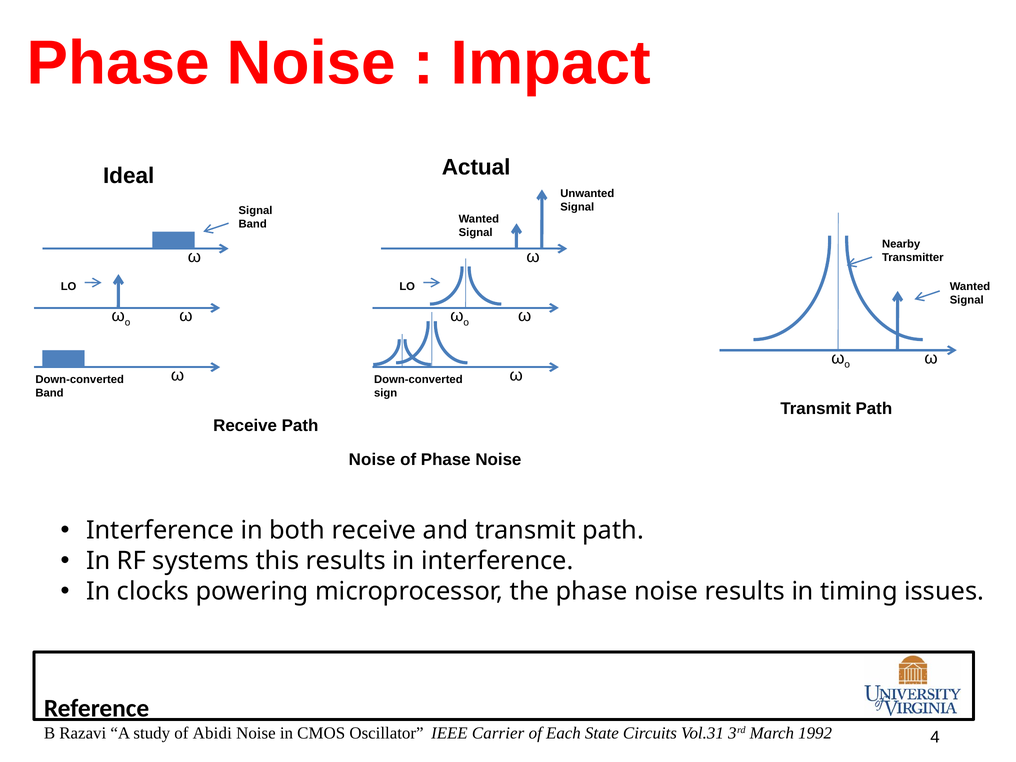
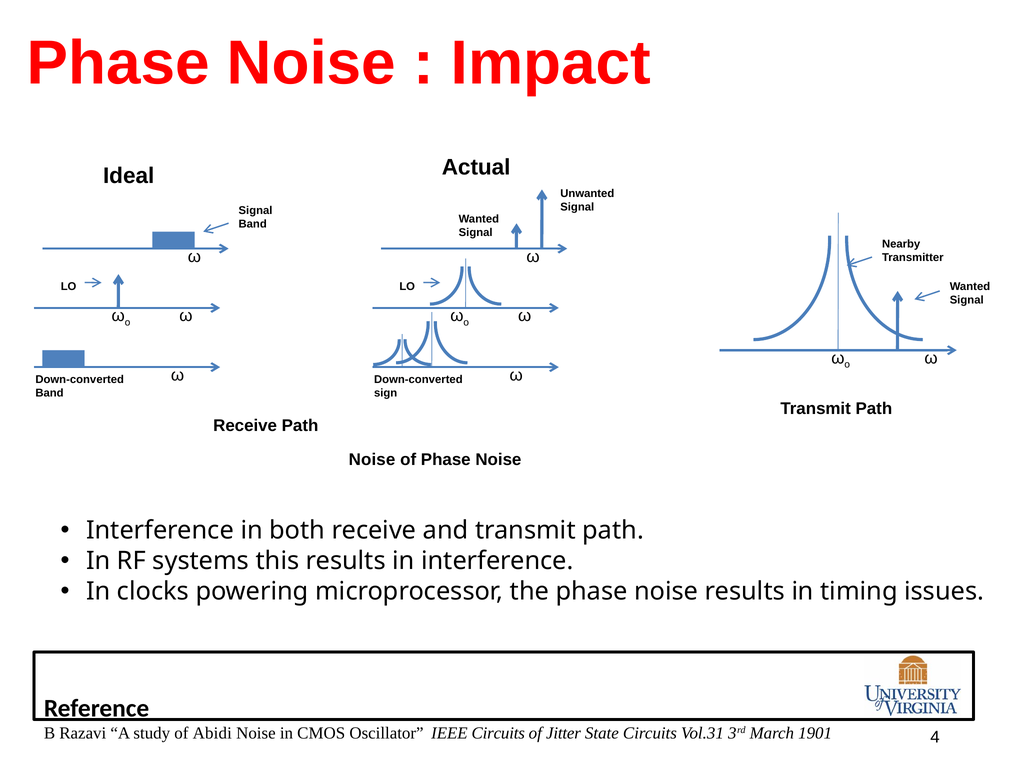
IEEE Carrier: Carrier -> Circuits (498, 733)
Each: Each -> Jitter (564, 733)
1992: 1992 -> 1901 (815, 733)
